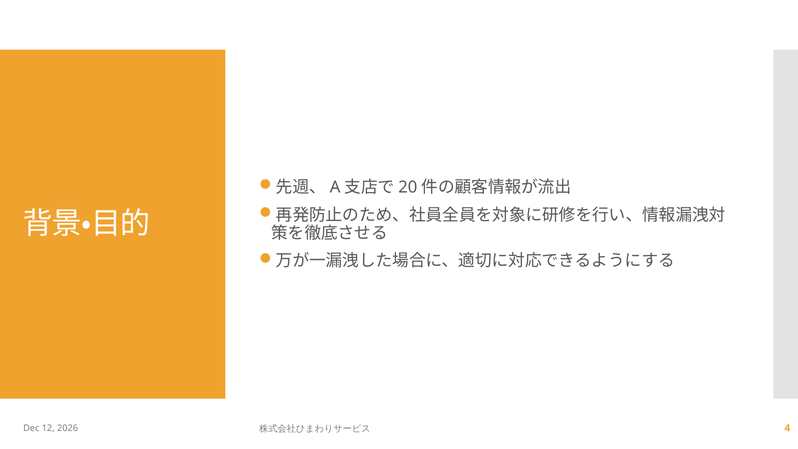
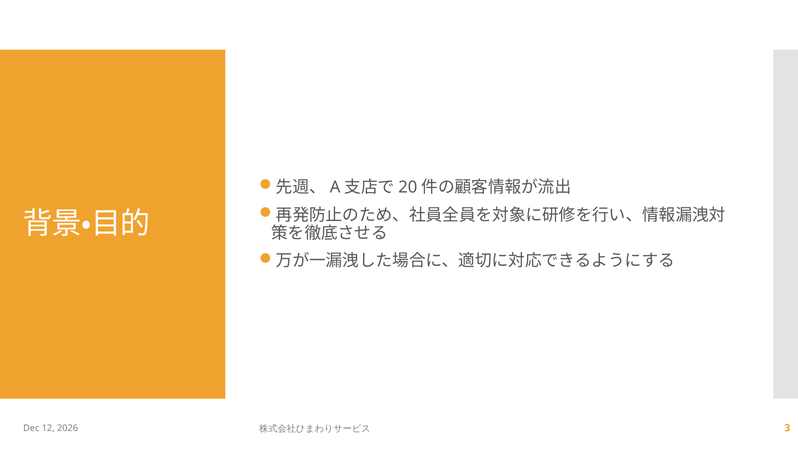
4: 4 -> 3 (787, 428)
